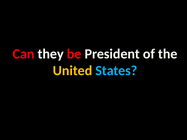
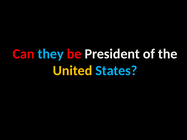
they colour: white -> light blue (51, 54)
